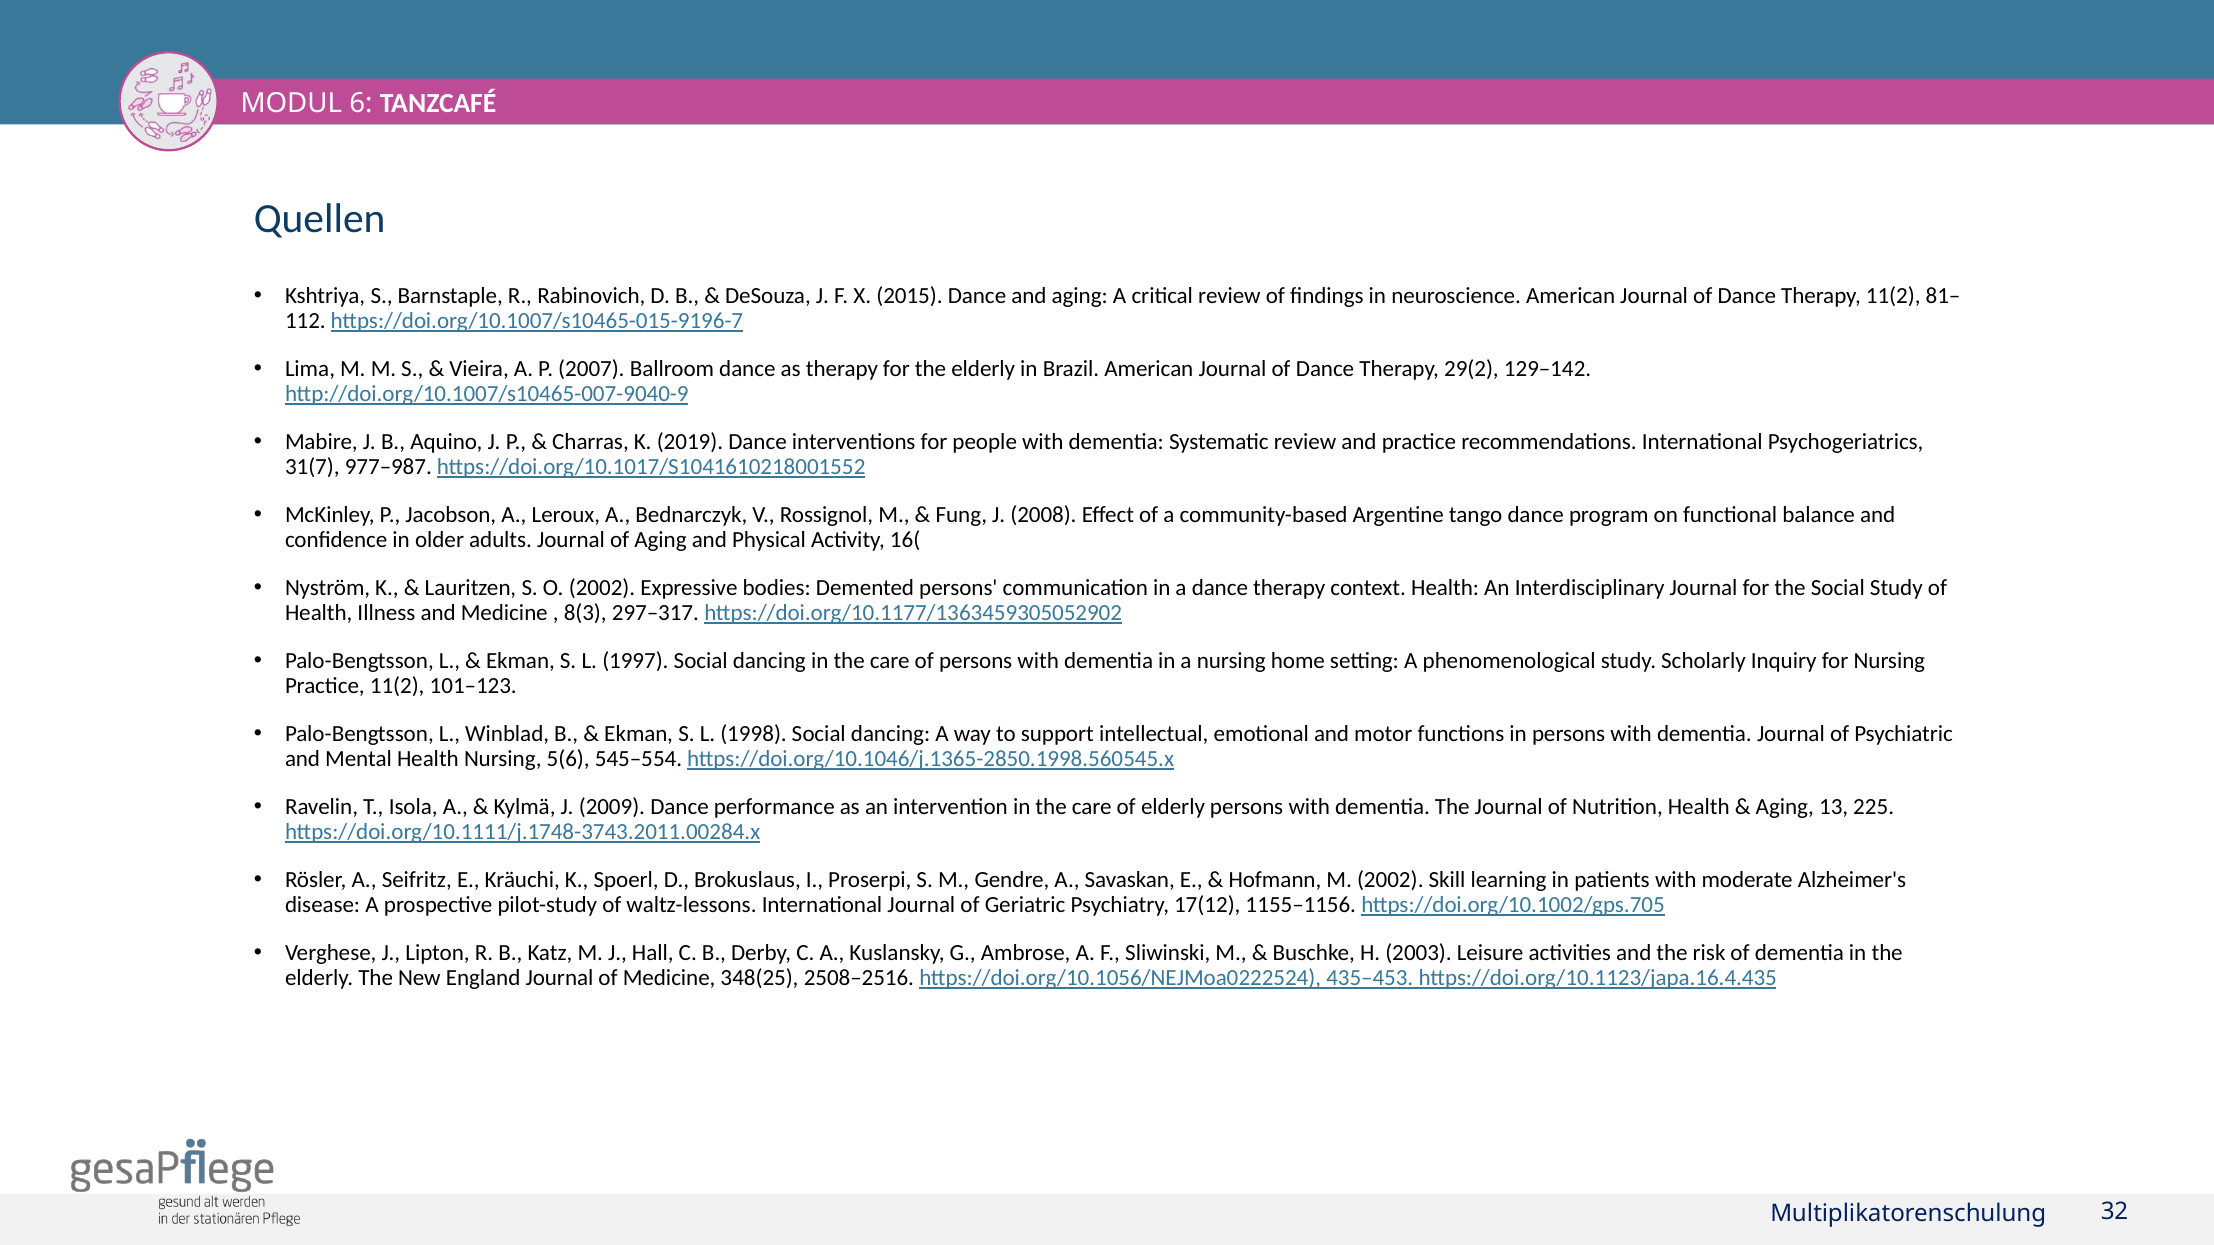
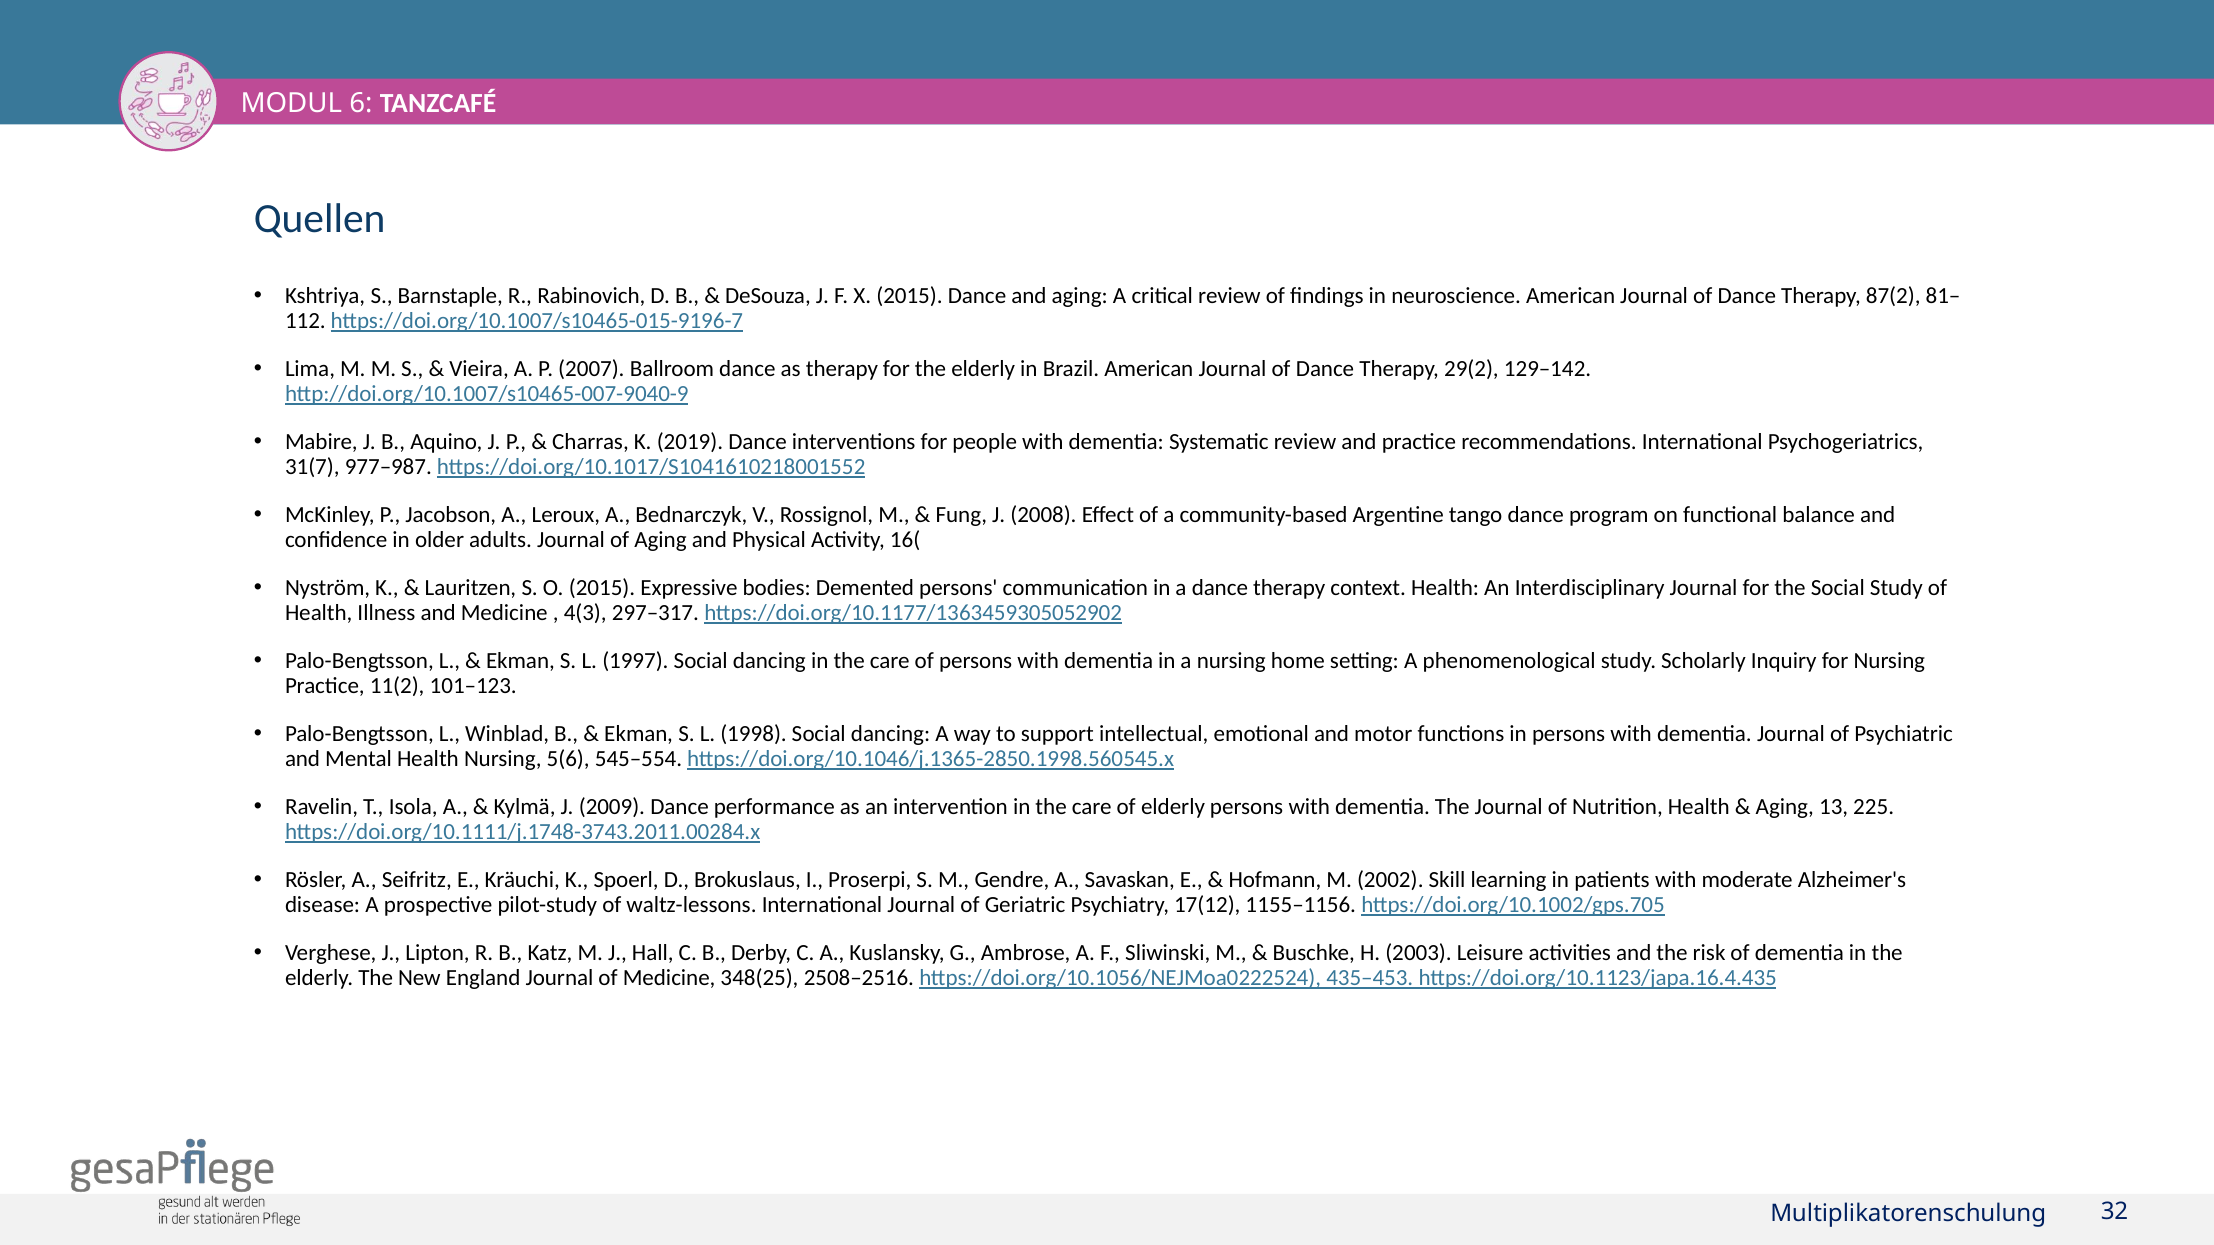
Therapy 11(2: 11(2 -> 87(2 (1893, 296)
O 2002: 2002 -> 2015 (602, 588)
8(3: 8(3 -> 4(3 (585, 613)
